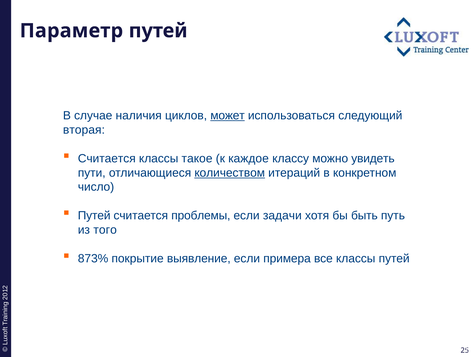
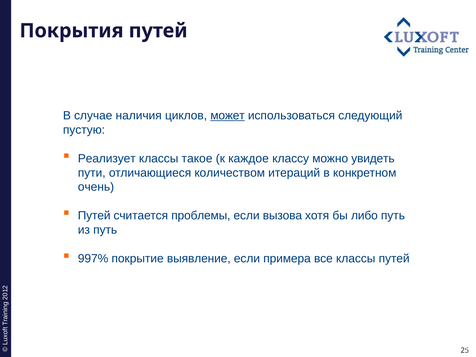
Параметр: Параметр -> Покрытия (72, 31)
вторая: вторая -> пустую (84, 130)
Считается: Считается -> Реализует (107, 158)
количеством underline: present -> none (230, 173)
число: число -> очень (96, 187)
задачи: задачи -> вызова (282, 216)
быть: быть -> либо (364, 216)
из того: того -> путь (105, 230)
873%: 873% -> 997% (93, 258)
